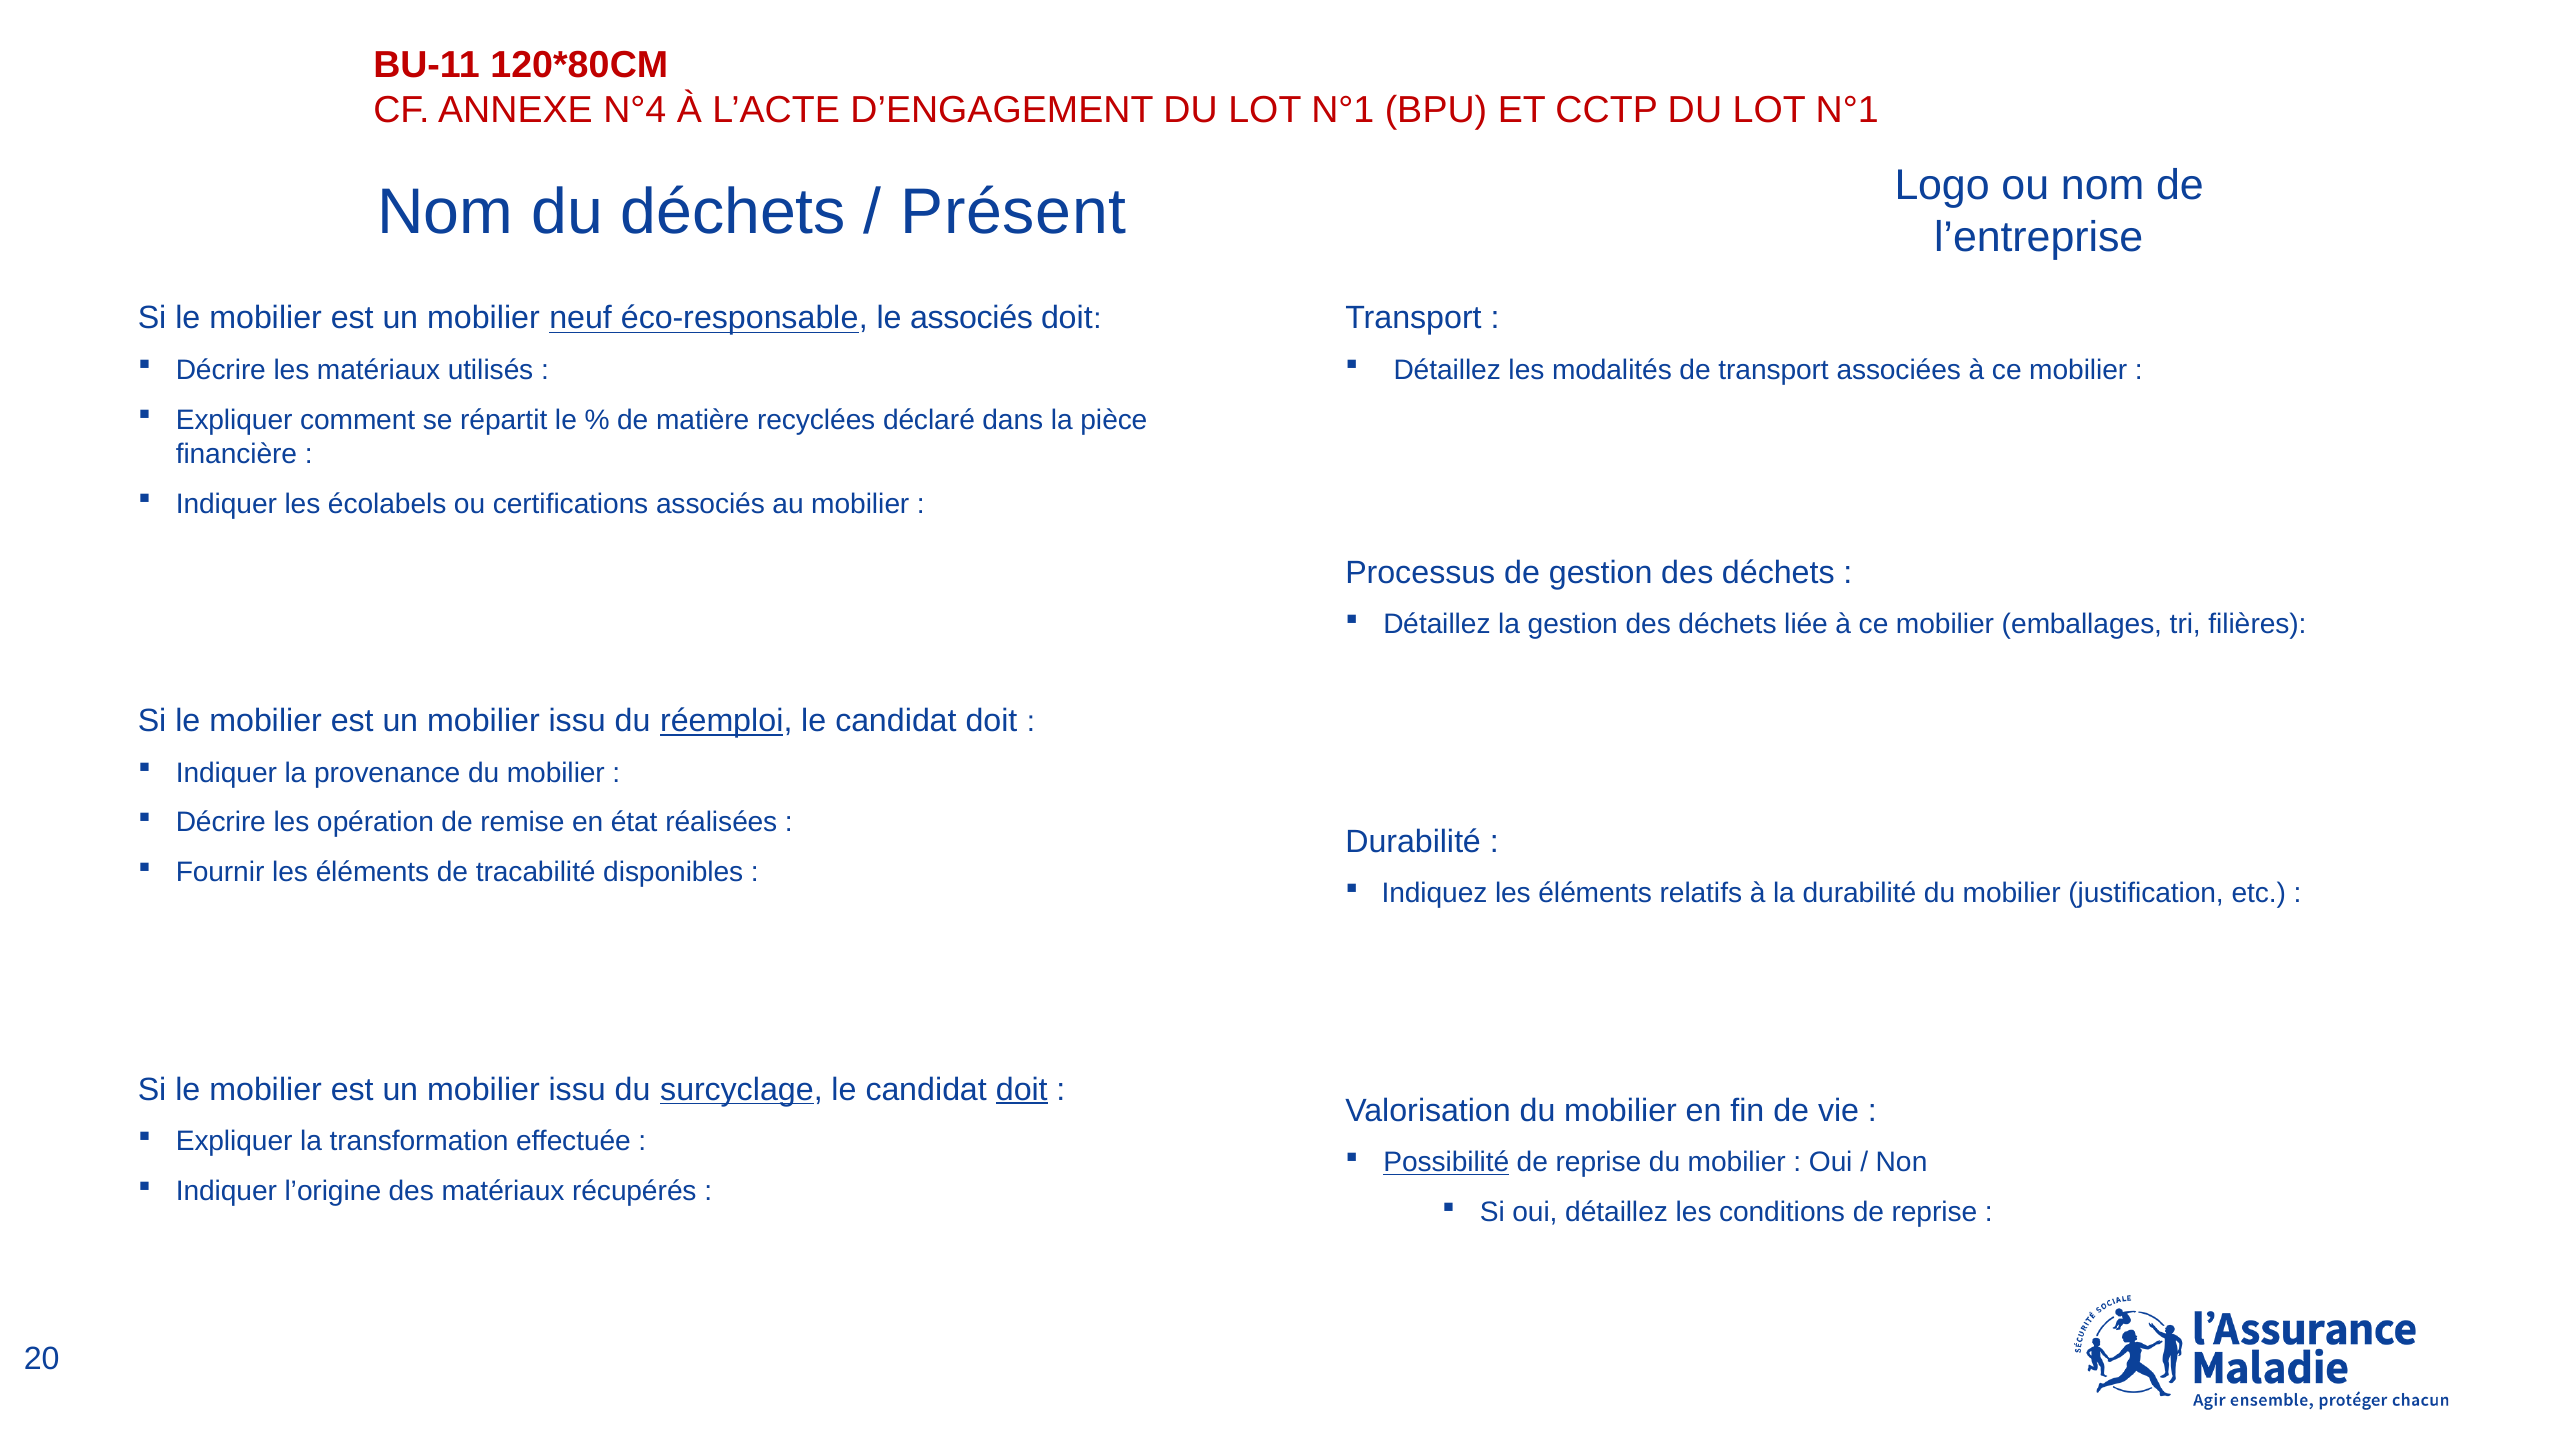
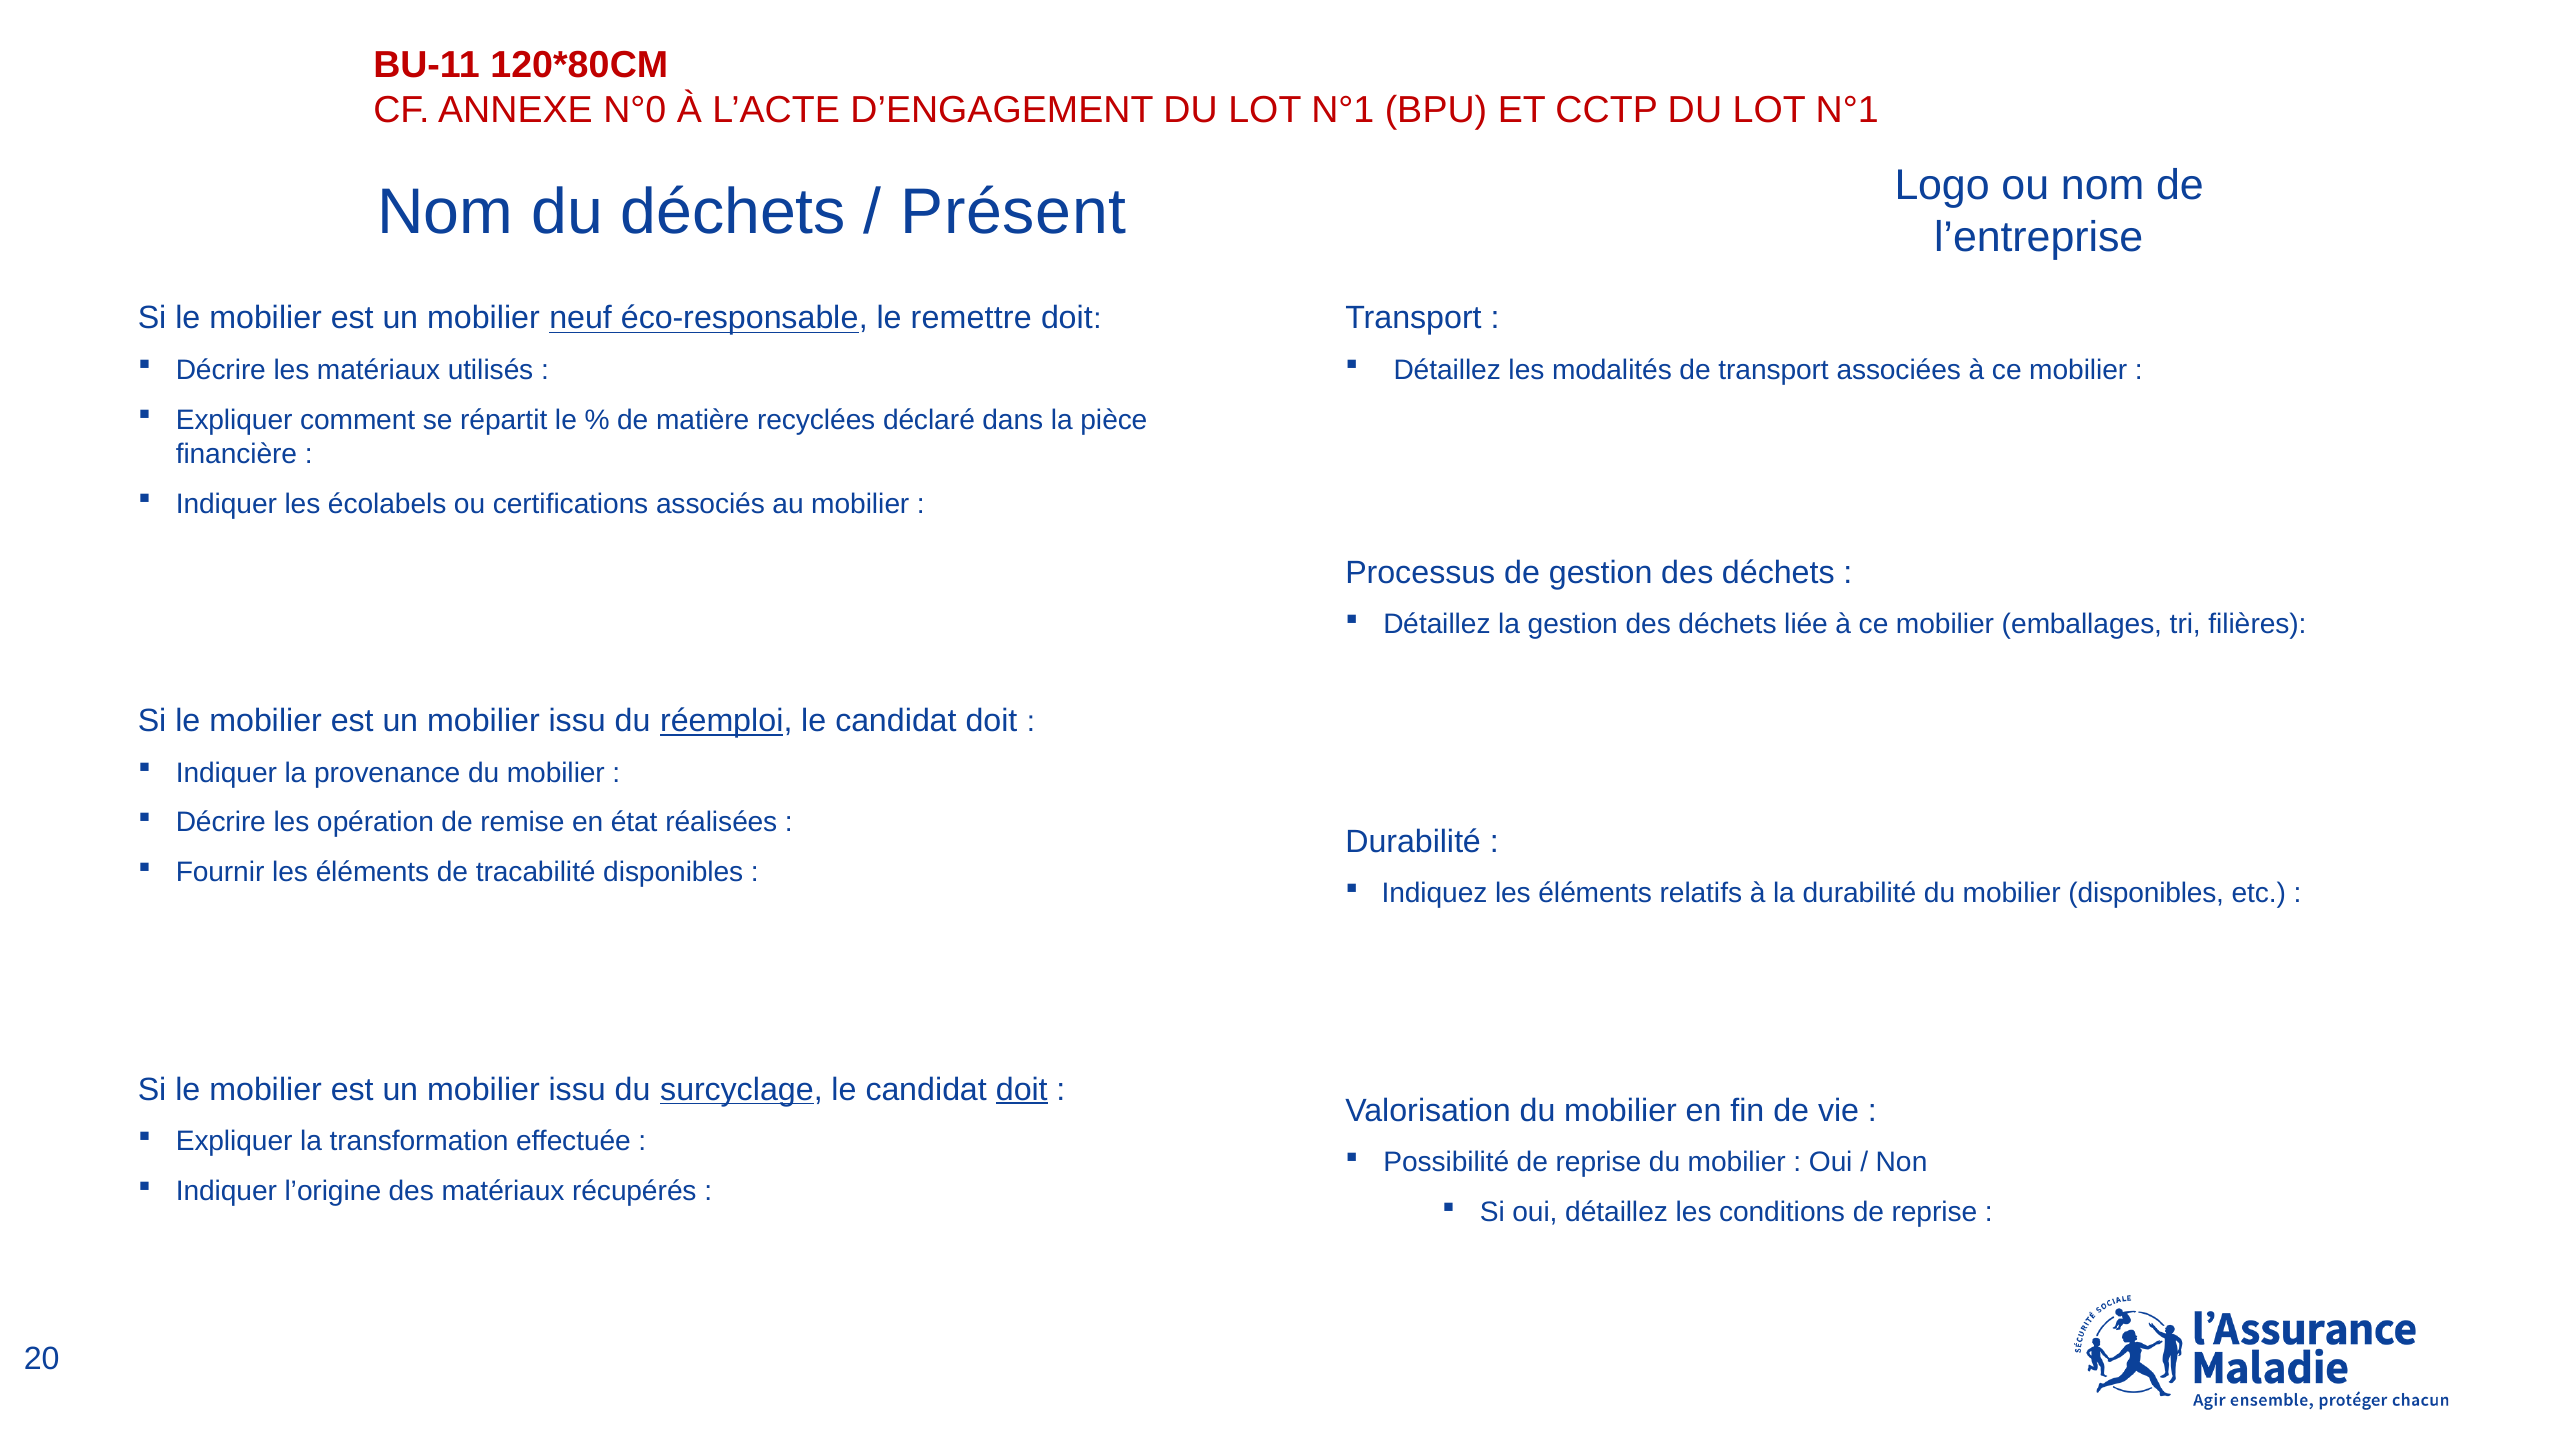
N°4: N°4 -> N°0 (635, 111)
le associés: associés -> remettre (971, 318)
mobilier justification: justification -> disponibles (2146, 894)
Possibilité underline: present -> none (1446, 1163)
